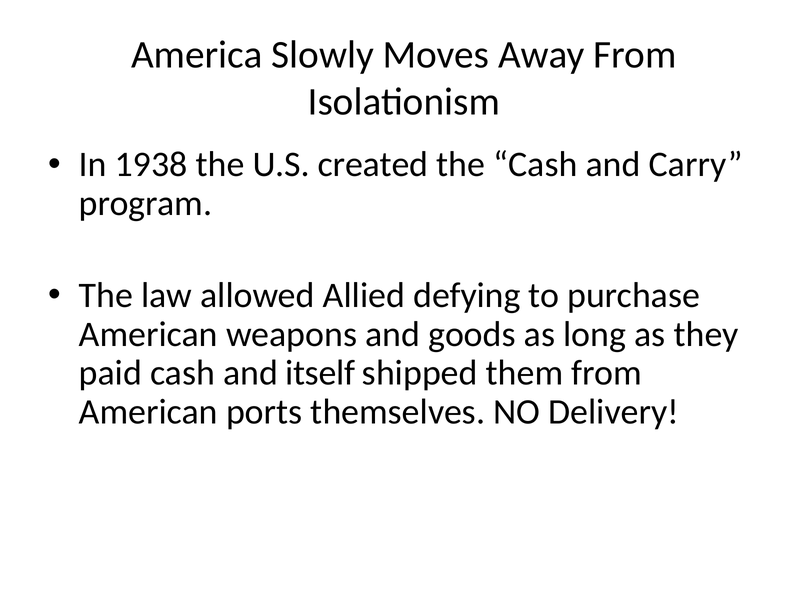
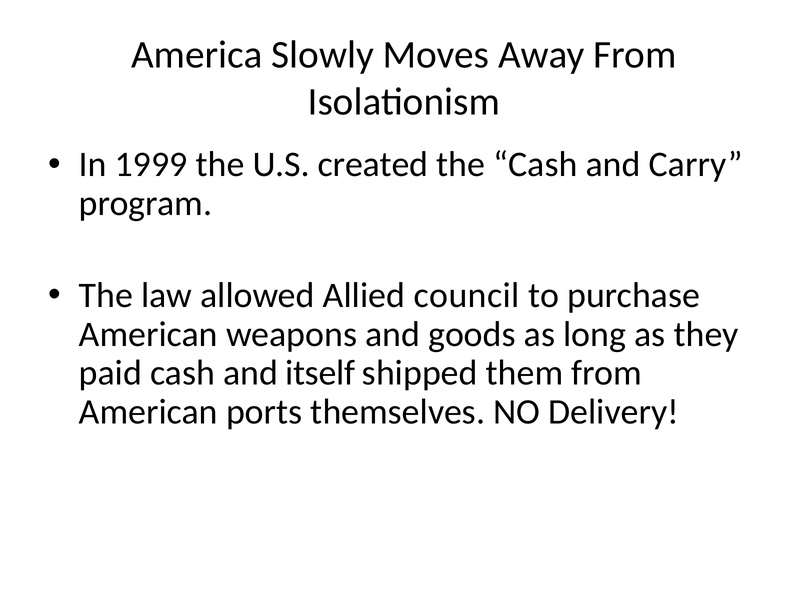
1938: 1938 -> 1999 (151, 165)
defying: defying -> council (467, 295)
